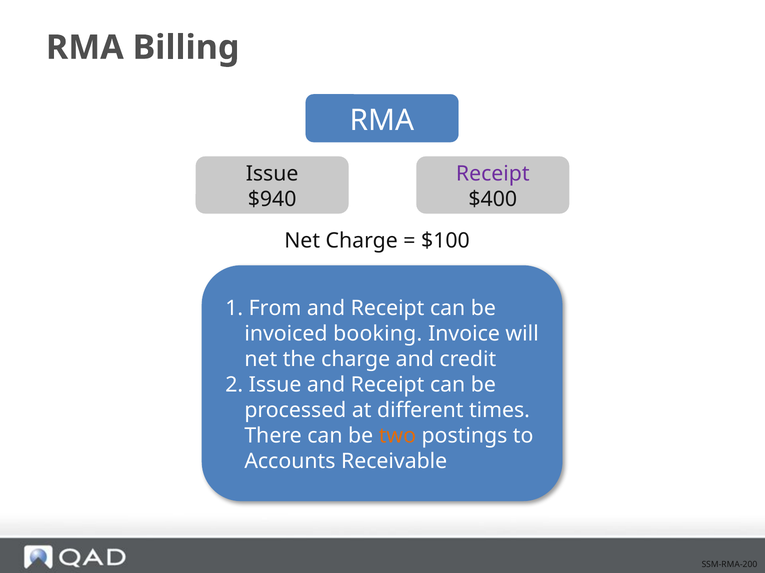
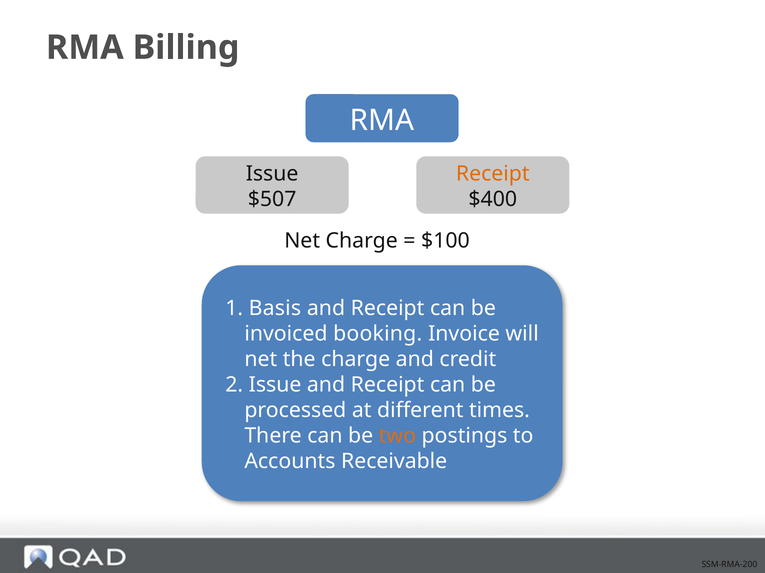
Receipt colour: purple -> orange (493, 174)
$940: $940 -> $507 (272, 199)
From: From -> Basis (275, 309)
